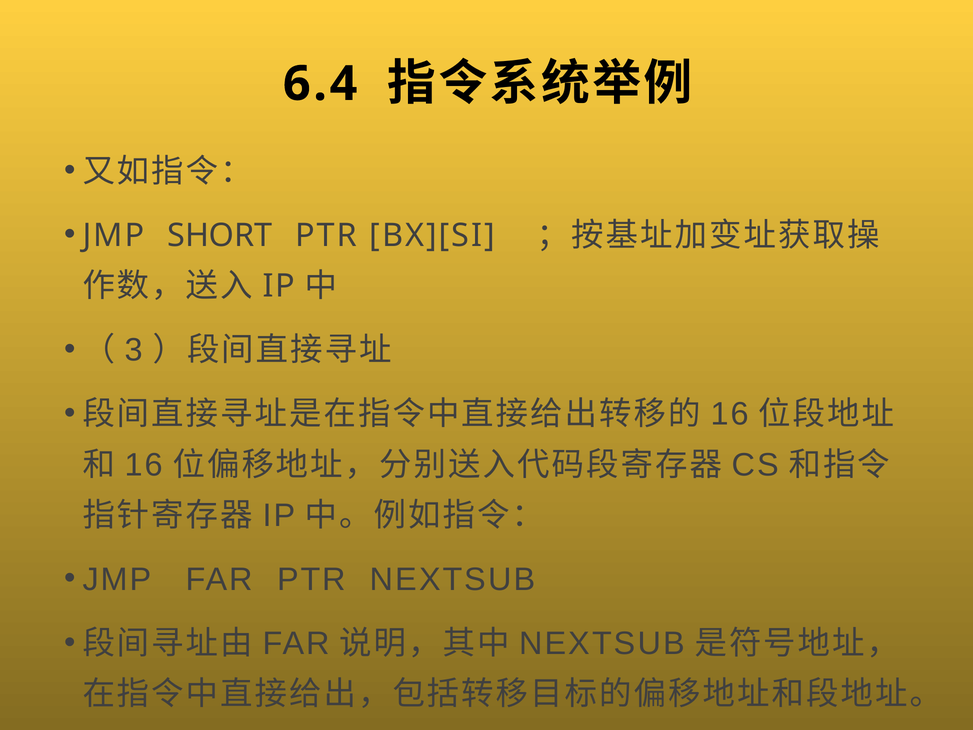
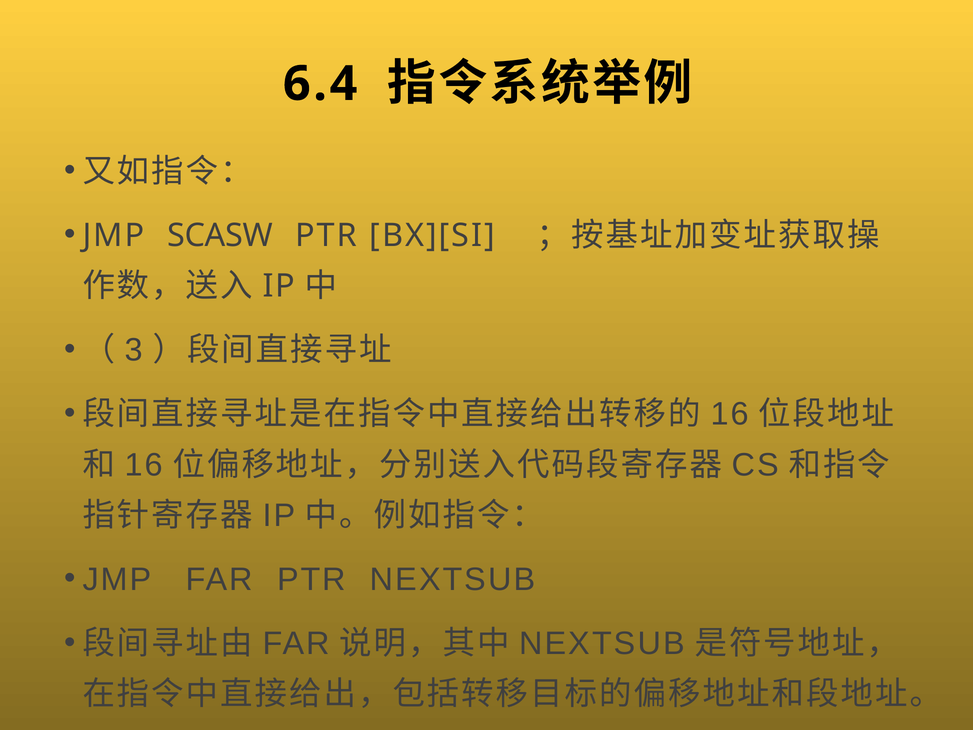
SHORT: SHORT -> SCASW (220, 235)
